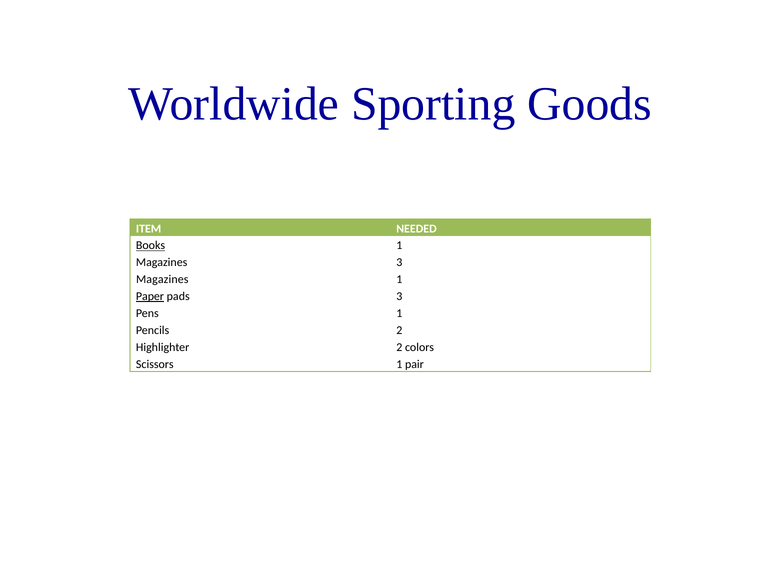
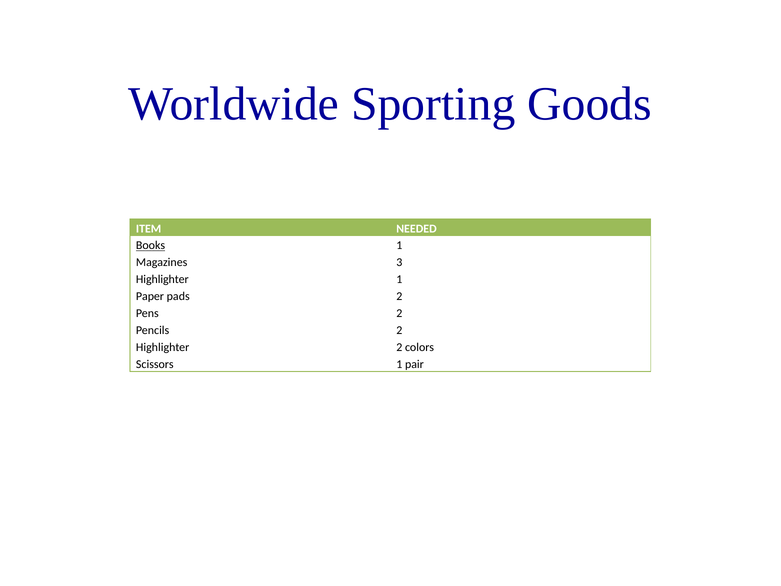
Magazines: Magazines -> Highlighter (162, 279)
Paper underline: present -> none (150, 296)
pads 3: 3 -> 2 (399, 296)
Pens 1: 1 -> 2 (399, 313)
